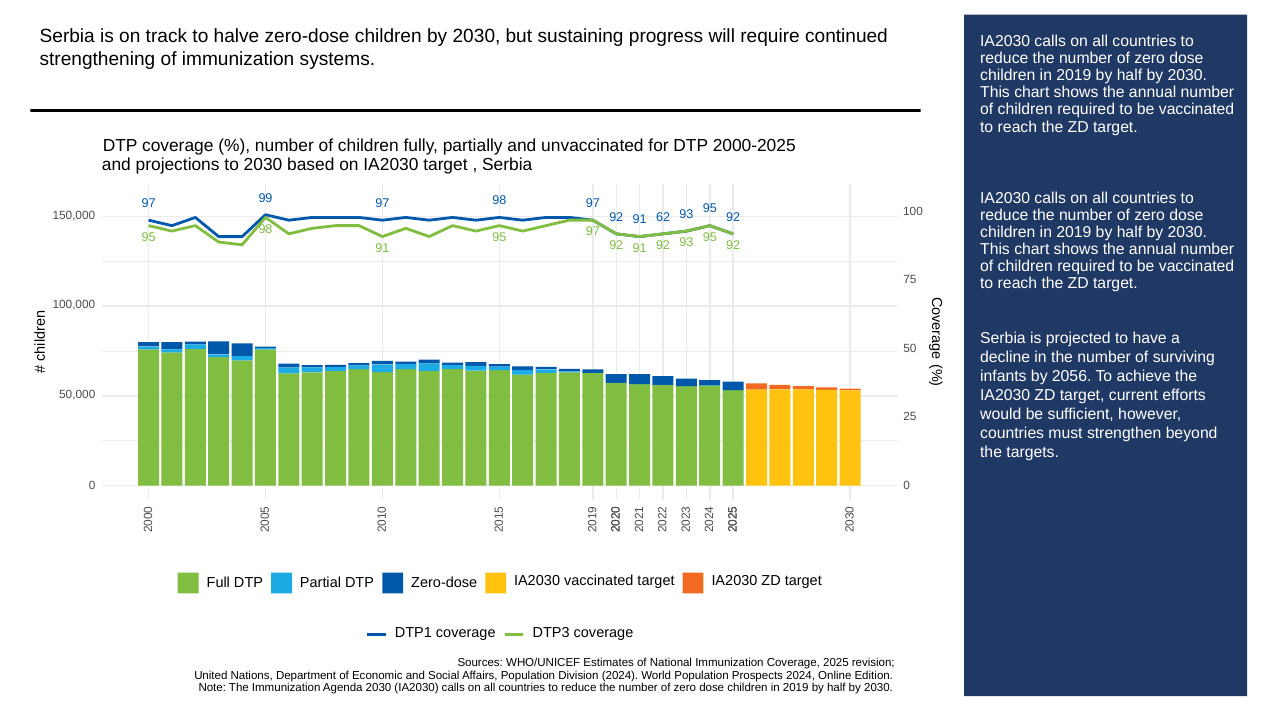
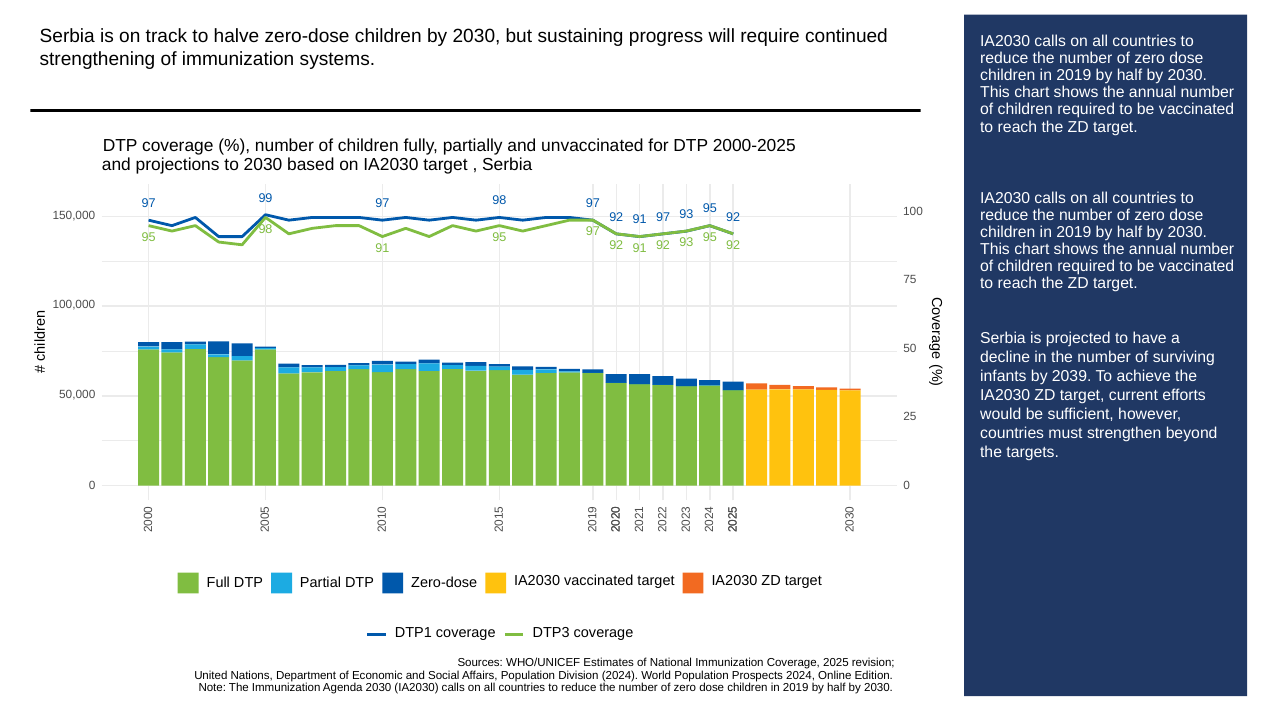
91 62: 62 -> 97 (663, 217)
2056: 2056 -> 2039 (1072, 376)
